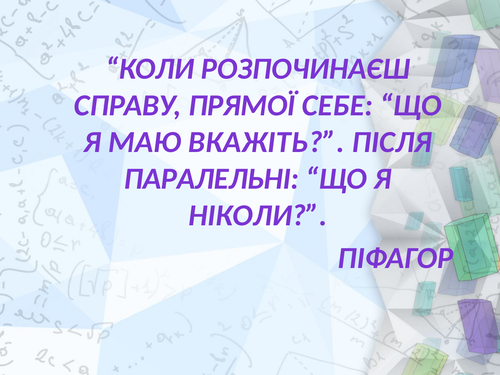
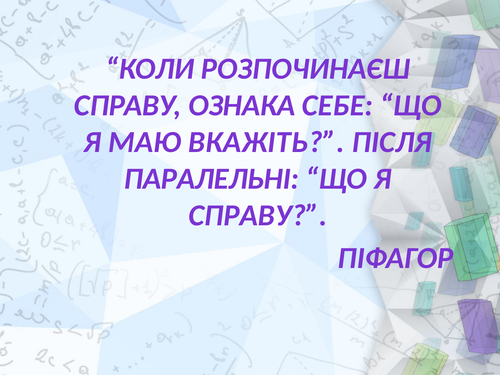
ПРЯМОЇ: ПРЯМОЇ -> ОЗНАКА (242, 105)
НІКОЛИ: НІКОЛИ -> СПРАВУ (258, 215)
